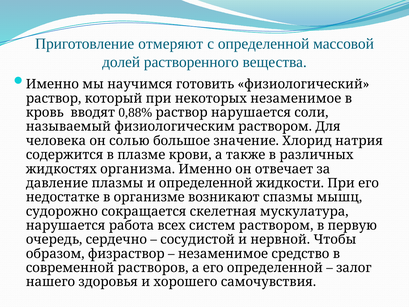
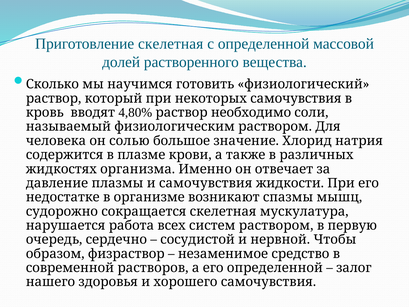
Приготовление отмеряют: отмеряют -> скелетная (171, 44)
Именно: Именно -> Сколько (52, 84)
некоторых незаменимое: незаменимое -> самочувствия (296, 98)
0,88%: 0,88% -> 4,80% (135, 112)
раствор нарушается: нарушается -> необходимо (251, 112)
и определенной: определенной -> самочувствия (206, 183)
